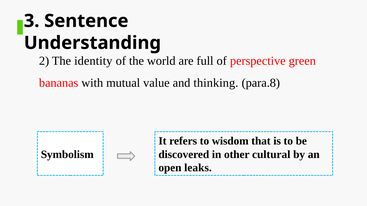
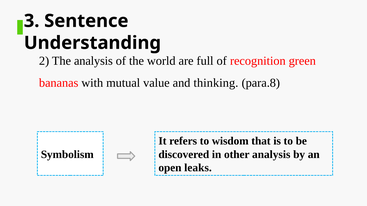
The identity: identity -> analysis (93, 61)
perspective: perspective -> recognition (258, 61)
other cultural: cultural -> analysis (271, 155)
